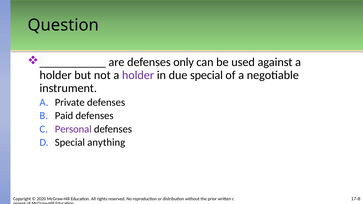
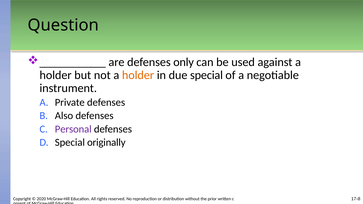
holder colour: purple -> orange (138, 75)
Paid: Paid -> Also (64, 116)
anything: anything -> originally (106, 142)
